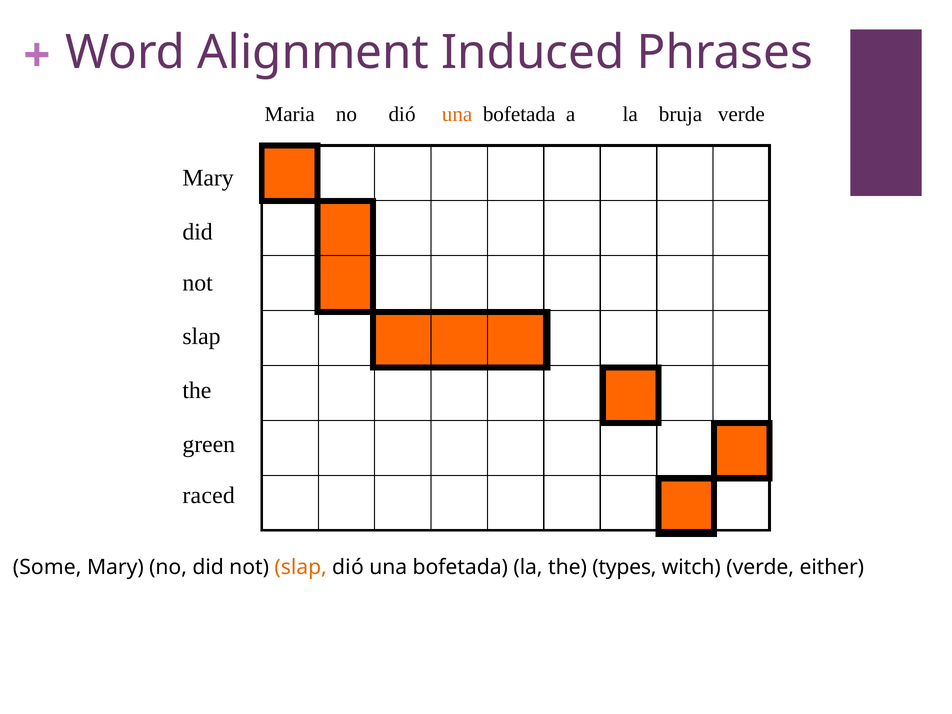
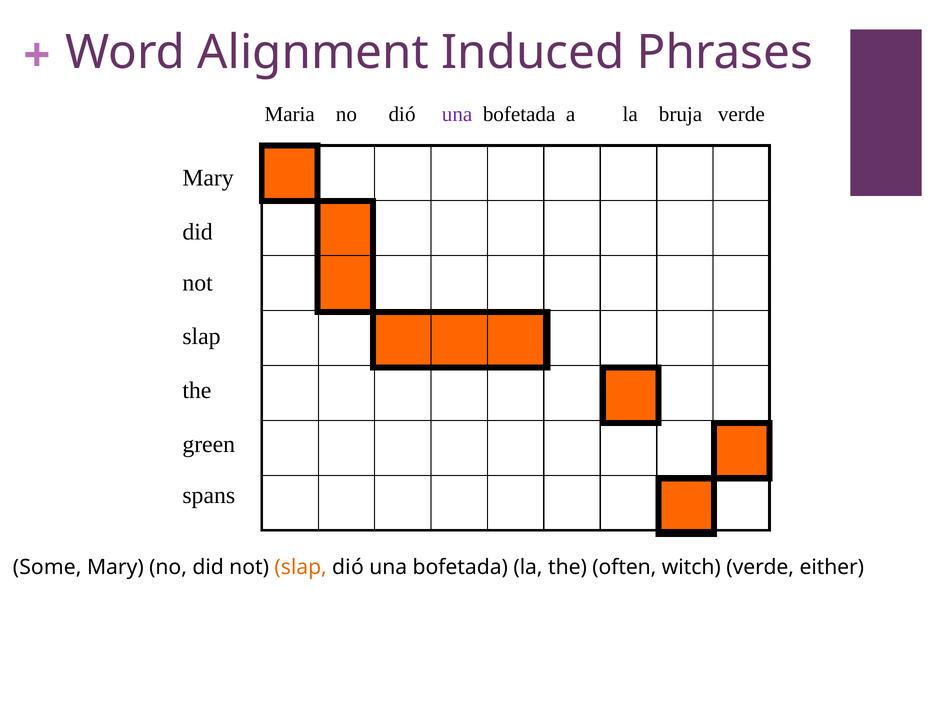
una colour: orange -> purple (457, 114)
raced: raced -> spans (209, 495)
types: types -> often (624, 567)
